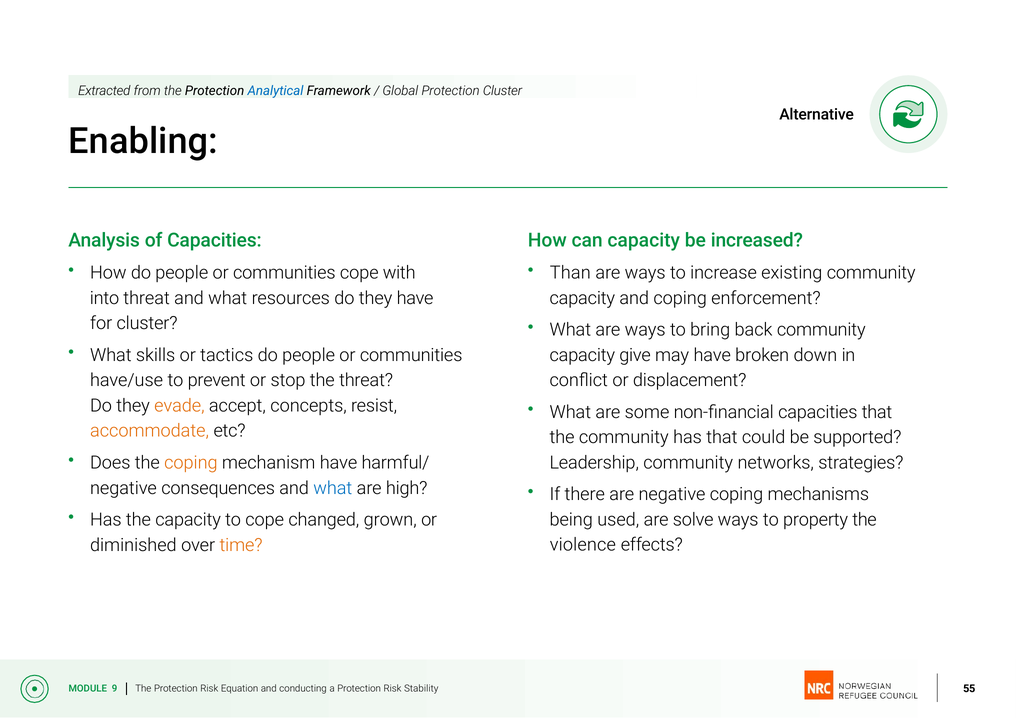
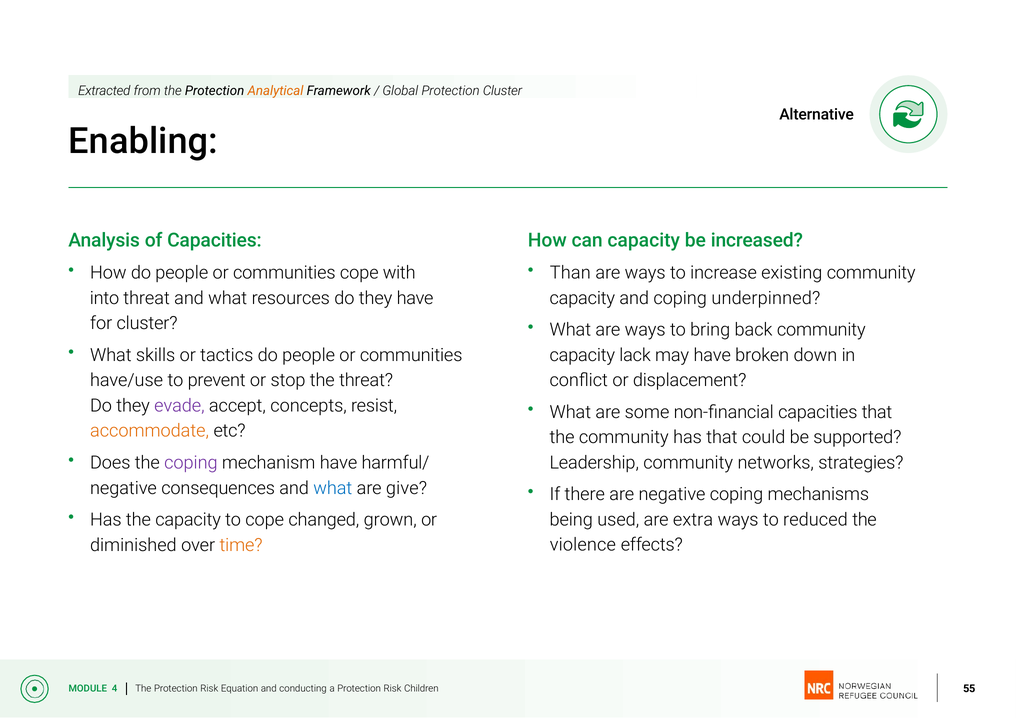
Analytical colour: blue -> orange (275, 91)
enforcement: enforcement -> underpinned (766, 298)
give: give -> lack (635, 355)
evade colour: orange -> purple (179, 406)
coping colour: orange -> purple (191, 463)
high: high -> give (407, 488)
solve: solve -> extra (693, 520)
property: property -> reduced (815, 520)
9: 9 -> 4 (115, 689)
Stability: Stability -> Children (421, 689)
